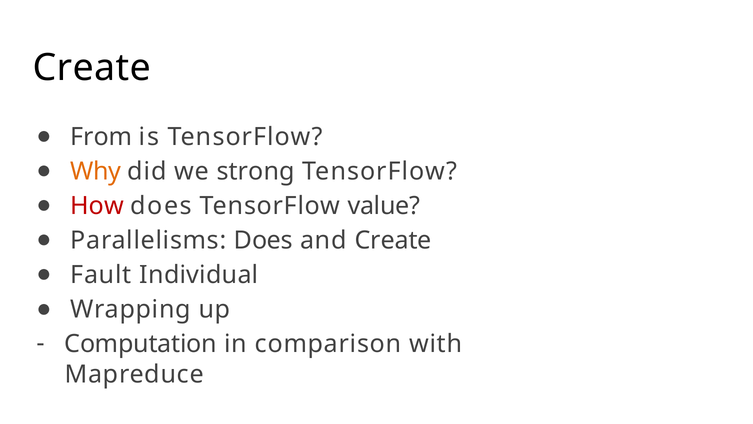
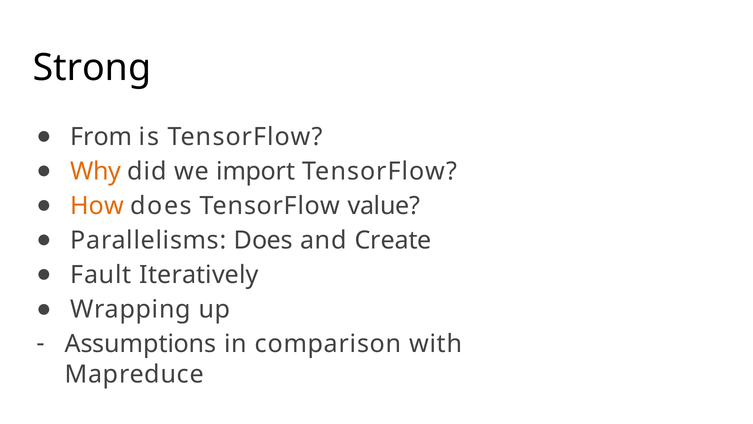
Create: Create -> Strong (92, 68)
strong: strong -> import (256, 171)
How colour: red -> orange (97, 206)
Individual: Individual -> Iteratively (199, 275)
Computation: Computation -> Assumptions (141, 344)
